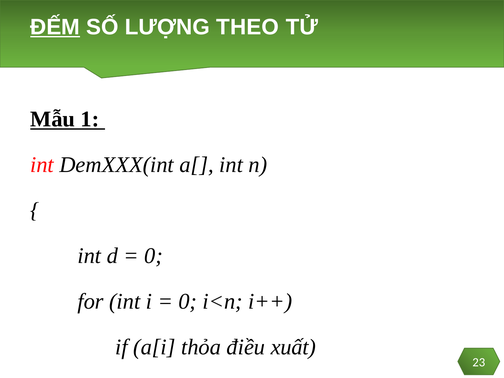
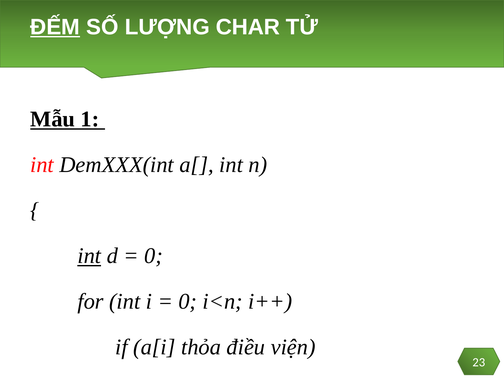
THEO: THEO -> CHAR (248, 27)
int underline: none -> present (89, 256)
xuất: xuất -> viện (293, 347)
